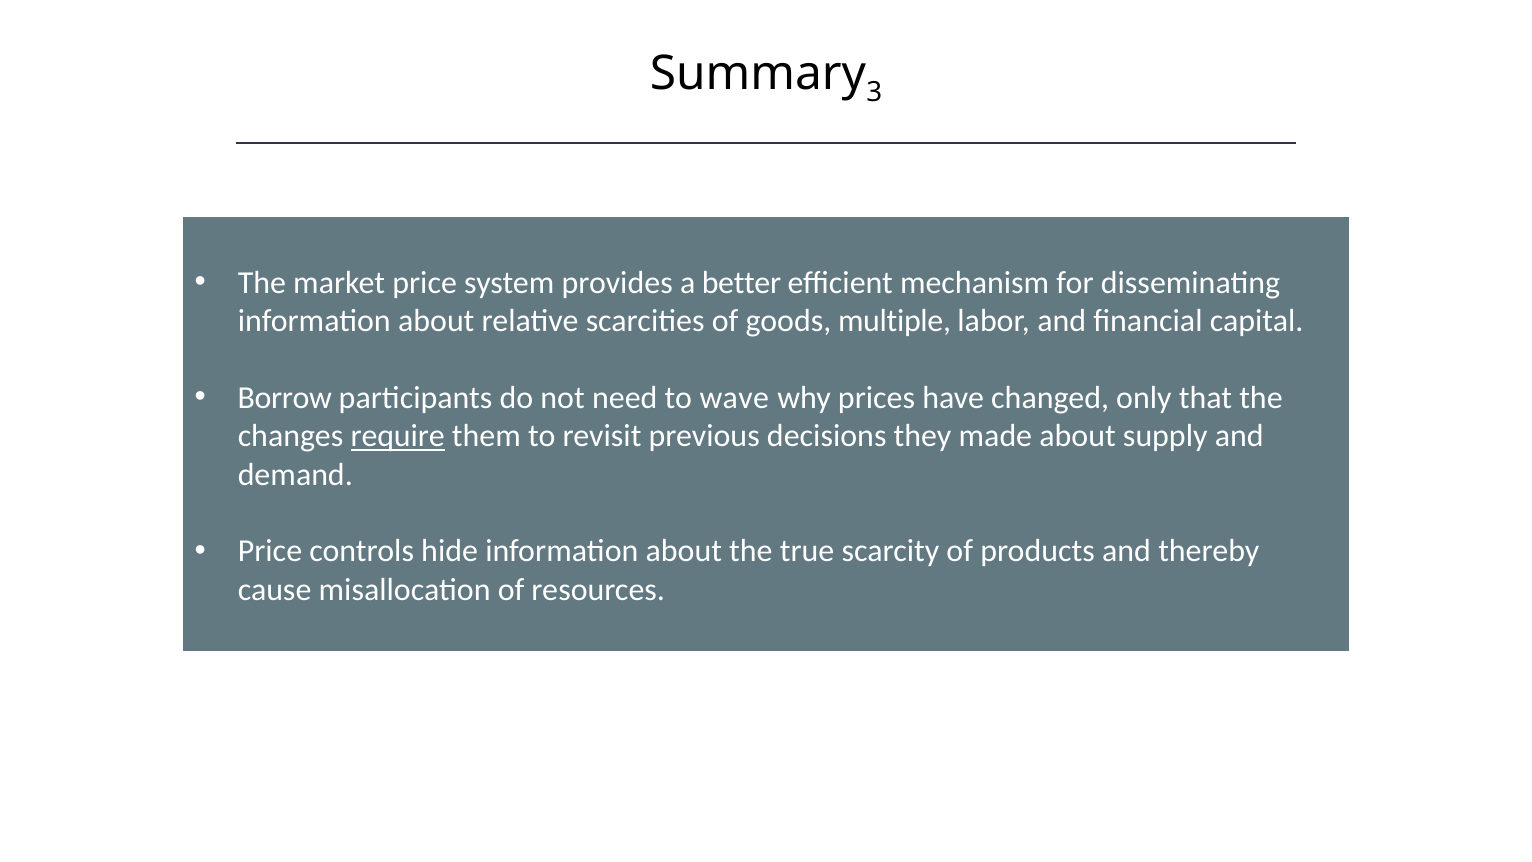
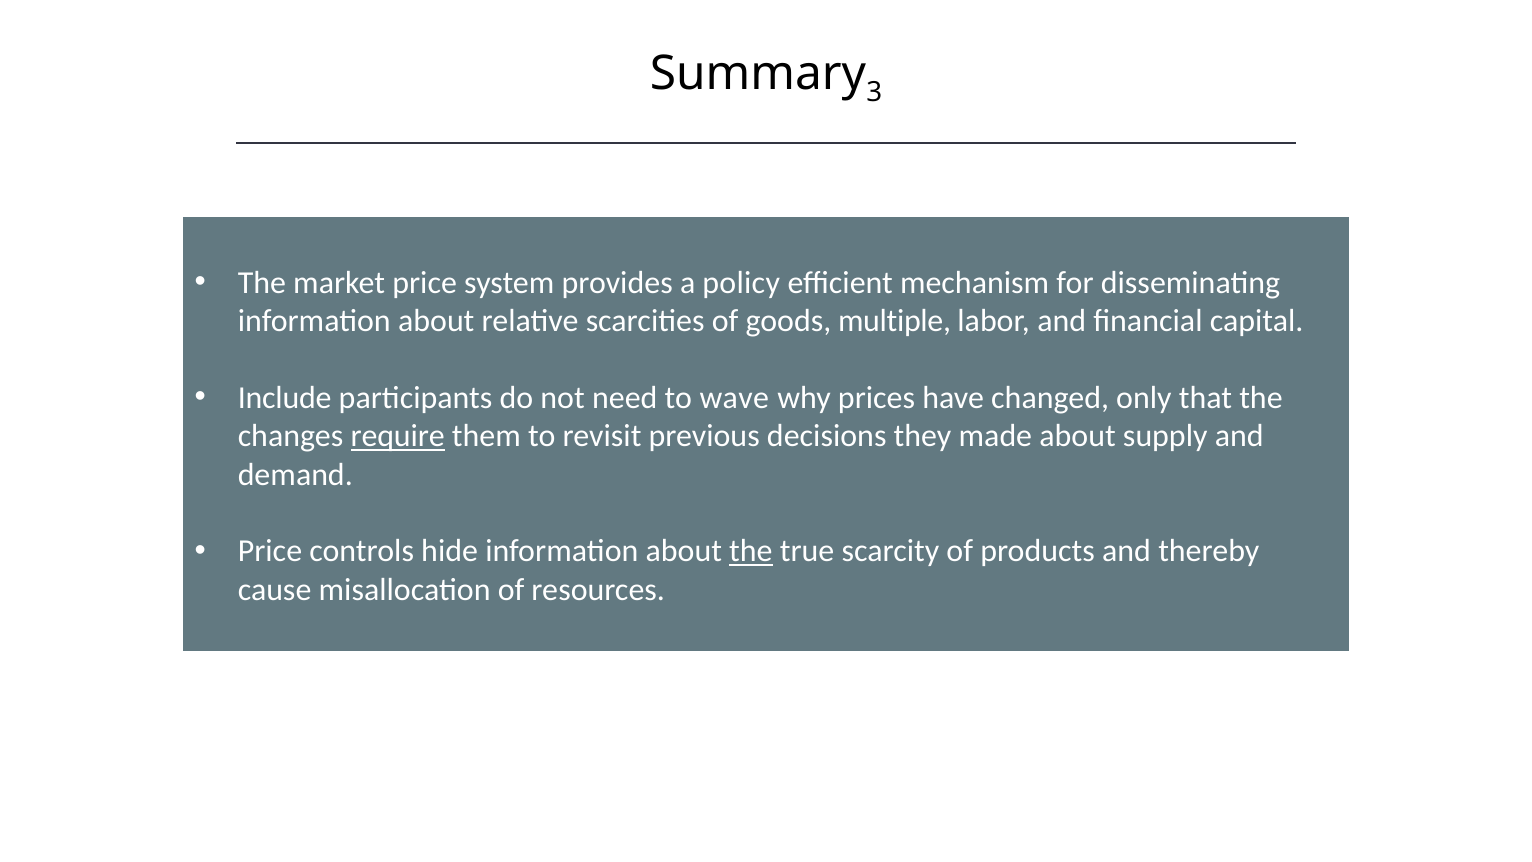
better: better -> policy (741, 283)
Borrow: Borrow -> Include (285, 398)
the underline: none -> present (751, 551)
